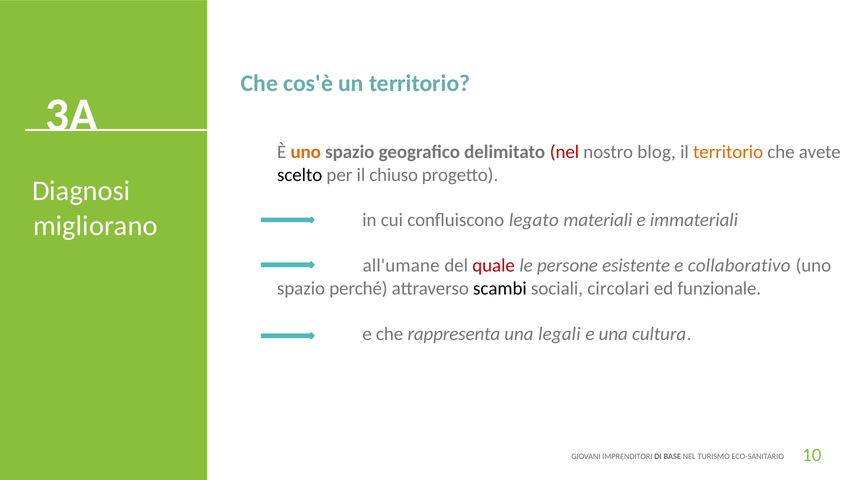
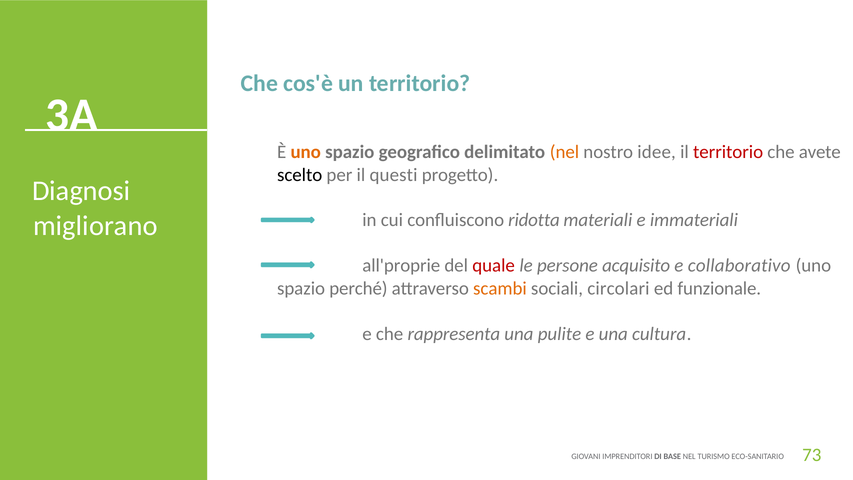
nel colour: red -> orange (565, 152)
blog: blog -> idee (657, 152)
territorio colour: orange -> red (728, 152)
chiuso: chiuso -> questi (394, 175)
legato: legato -> ridotta (534, 220)
all'umane: all'umane -> all'proprie (401, 266)
esistente: esistente -> acquisito (636, 266)
scambi colour: black -> orange (500, 288)
legali: legali -> pulite (559, 334)
10: 10 -> 73 (812, 455)
